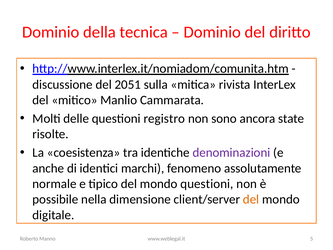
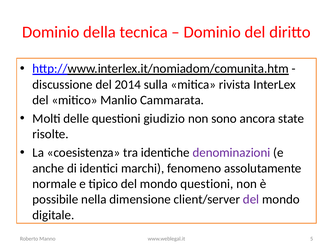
2051: 2051 -> 2014 (128, 84)
registro: registro -> giudizio (164, 119)
del colour: orange -> purple (251, 199)
